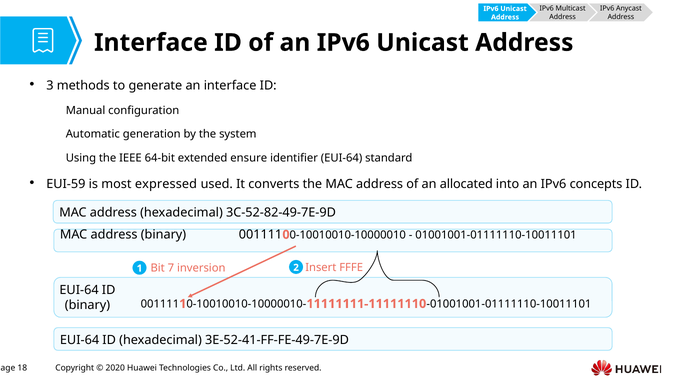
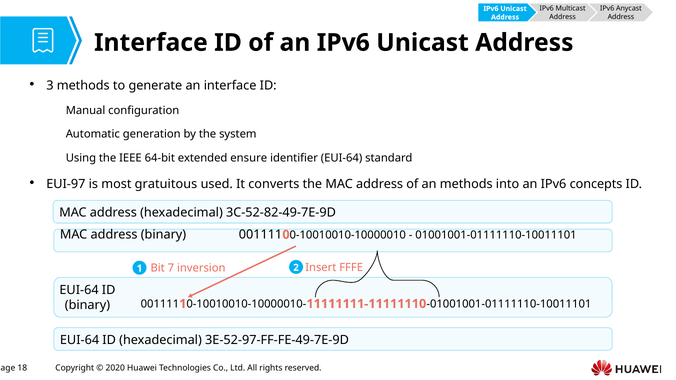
EUI-59: EUI-59 -> EUI-97 (66, 184)
expressed: expressed -> gratuitous (166, 184)
an allocated: allocated -> methods (466, 184)
3E-52-41-FF-FE-49-7E-9D: 3E-52-41-FF-FE-49-7E-9D -> 3E-52-97-FF-FE-49-7E-9D (277, 340)
